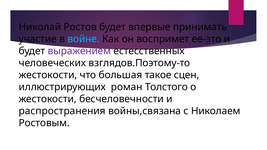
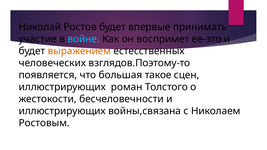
выражением colour: purple -> orange (79, 51)
жестокости: жестокости -> появляется (48, 75)
распространения: распространения -> иллюстрирующих (62, 111)
